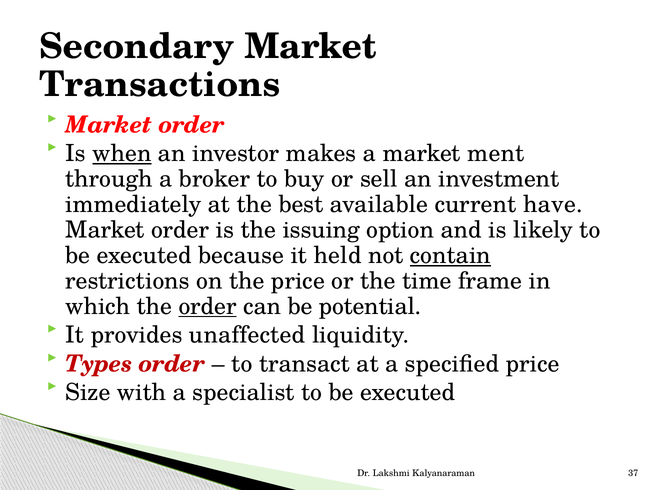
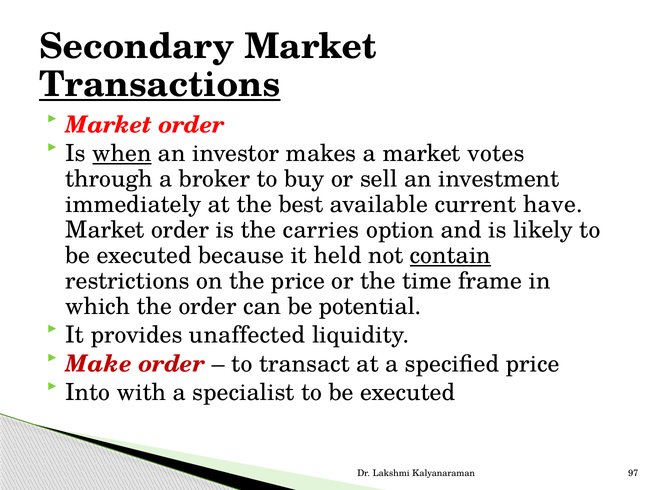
Transactions underline: none -> present (160, 85)
ment: ment -> votes (496, 154)
issuing: issuing -> carries (321, 230)
order underline: present -> none (208, 307)
Types: Types -> Make (99, 364)
Size: Size -> Into (88, 393)
37: 37 -> 97 (633, 474)
